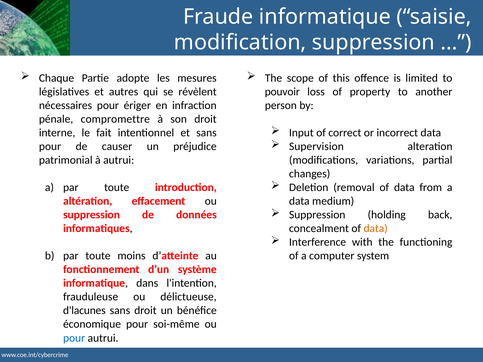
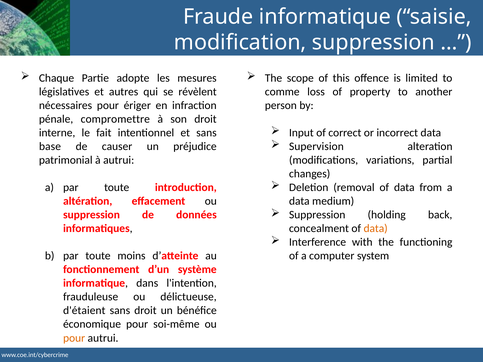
pouvoir: pouvoir -> comme (282, 92)
pour: pour -> base (50, 146)
d'lacunes: d'lacunes -> d'étaient (84, 311)
pour colour: blue -> orange (74, 338)
